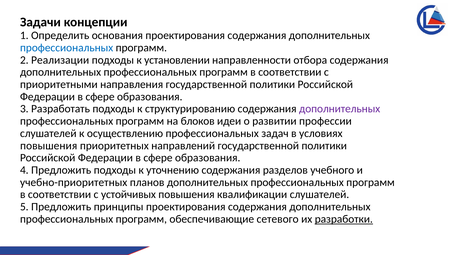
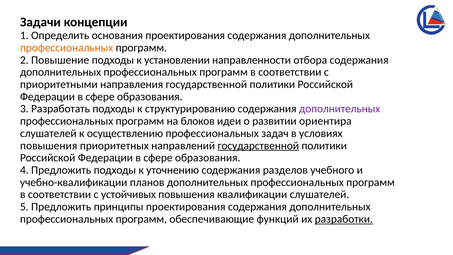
профессиональных colour: blue -> orange (67, 48)
Реализации: Реализации -> Повышение (60, 60)
профессии: профессии -> ориентира (325, 121)
государственной underline: none -> present (258, 146)
учебно-приоритетных: учебно-приоритетных -> учебно-квалификации (74, 182)
сетевого: сетевого -> функций (278, 219)
